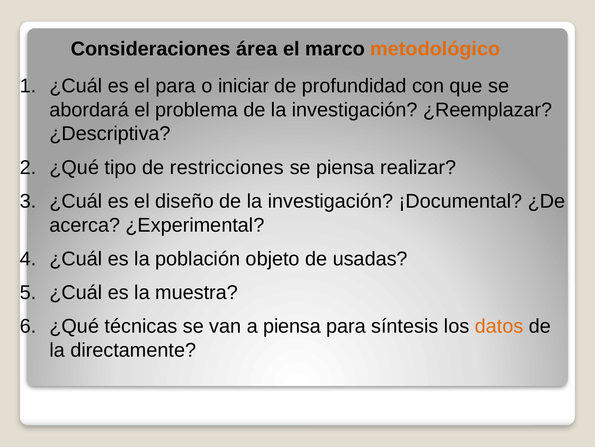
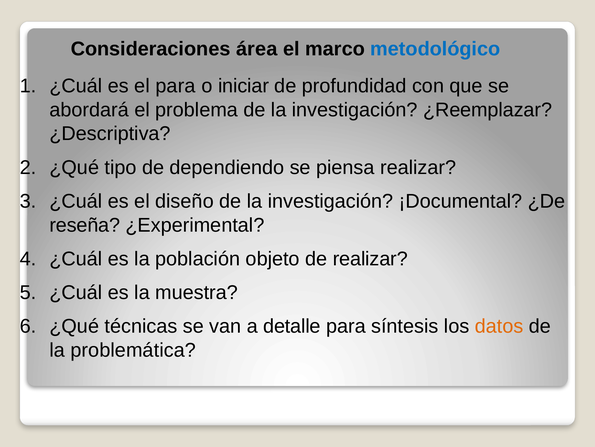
metodológico colour: orange -> blue (435, 49)
restricciones: restricciones -> dependiendo (227, 167)
acerca: acerca -> reseña (85, 225)
de usadas: usadas -> realizar (370, 258)
a piensa: piensa -> detalle (292, 326)
directamente: directamente -> problemática (133, 350)
